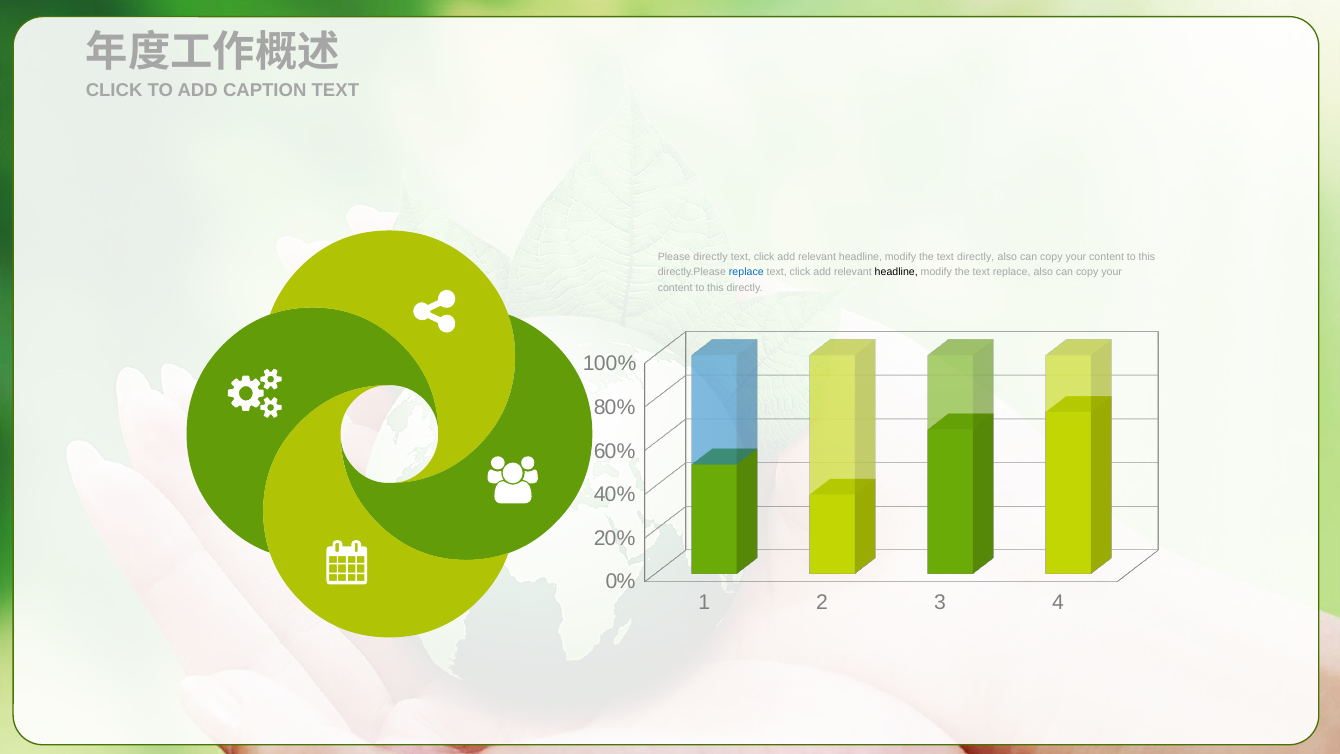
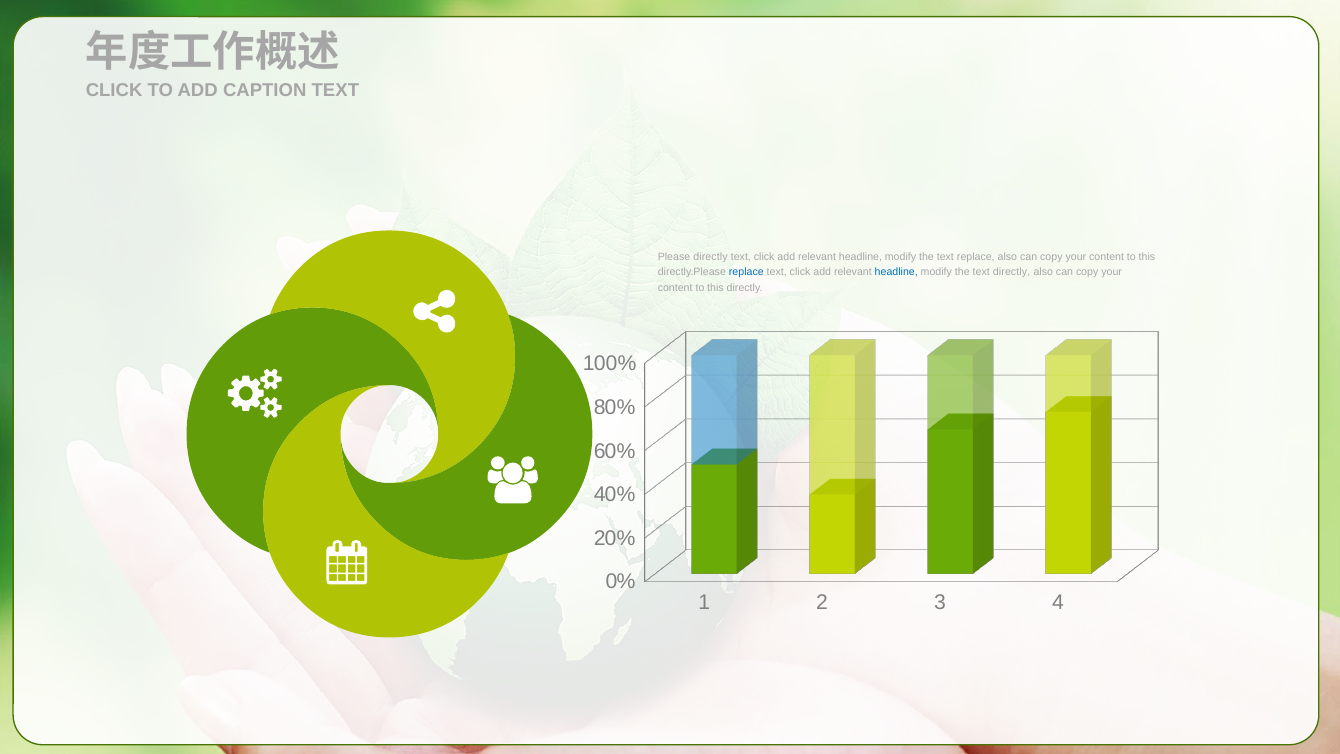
text directly: directly -> replace (976, 257)
headline colour: black -> blue (896, 272)
text replace: replace -> directly (1012, 272)
